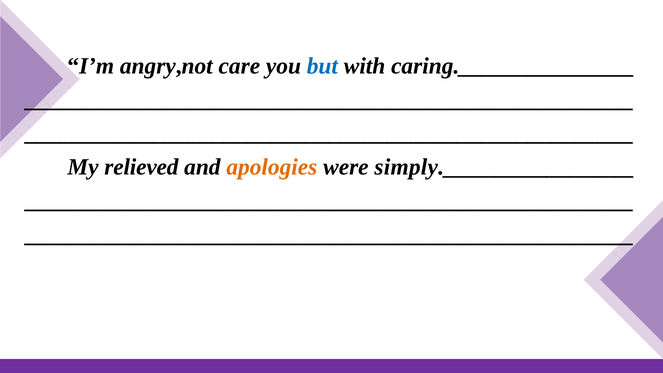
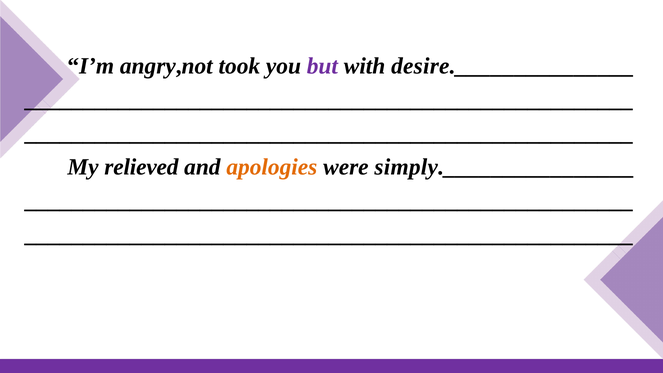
care: care -> took (239, 66)
but colour: blue -> purple (322, 66)
caring._______________: caring._______________ -> desire._______________ (513, 66)
